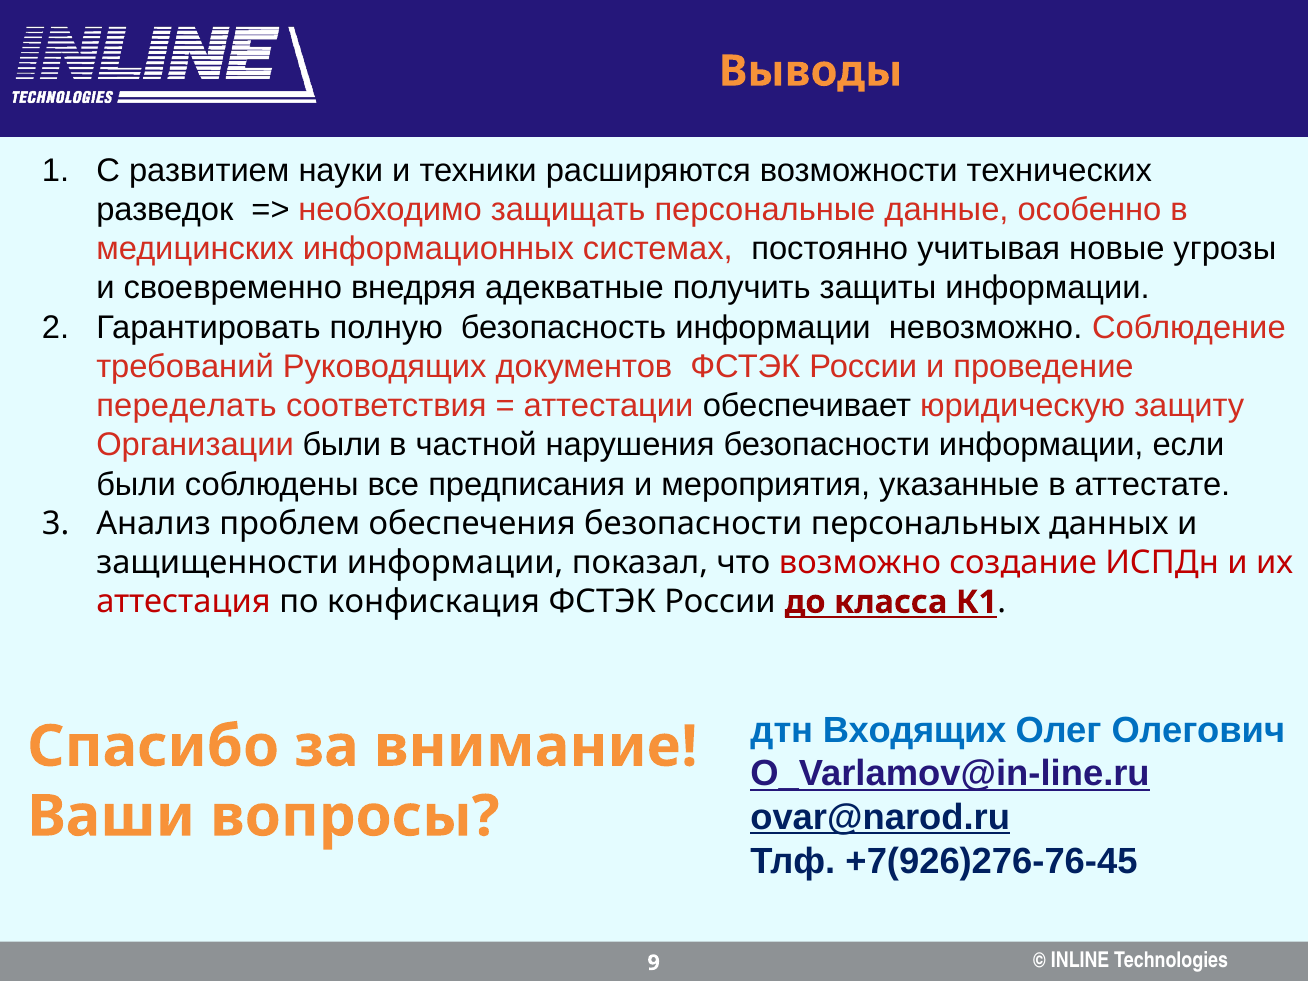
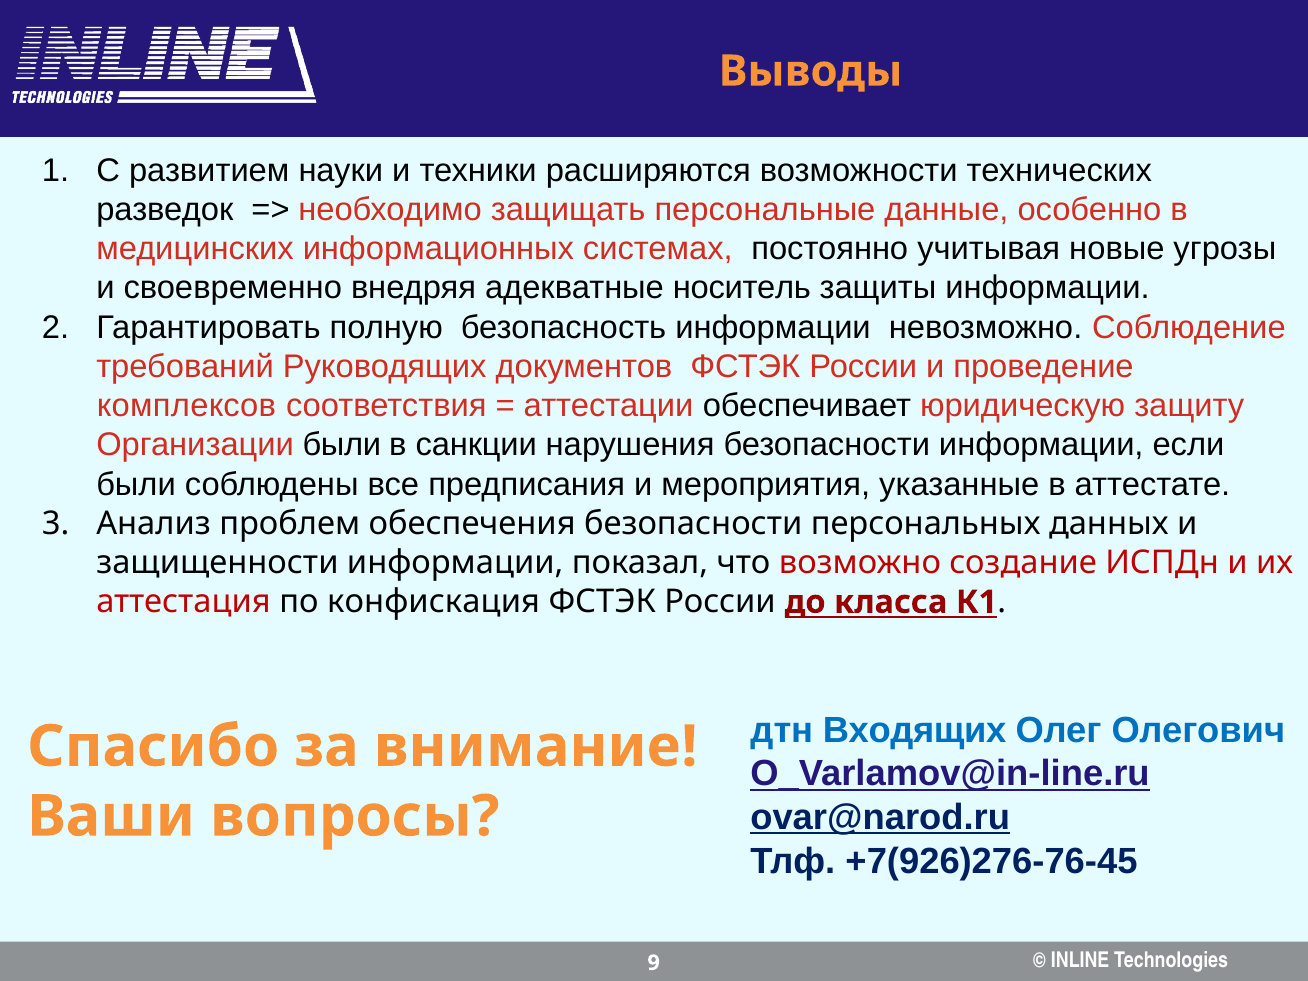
получить: получить -> носитель (742, 288)
переделать: переделать -> комплексов (186, 406)
частной: частной -> санкции (476, 445)
